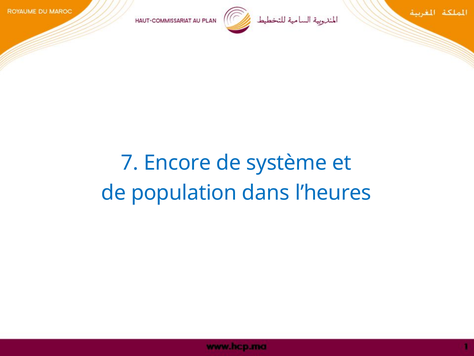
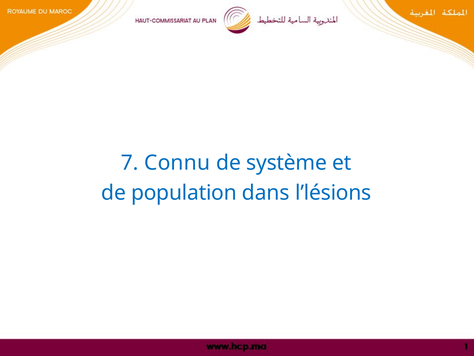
Encore: Encore -> Connu (177, 163)
l’heures: l’heures -> l’lésions (333, 193)
